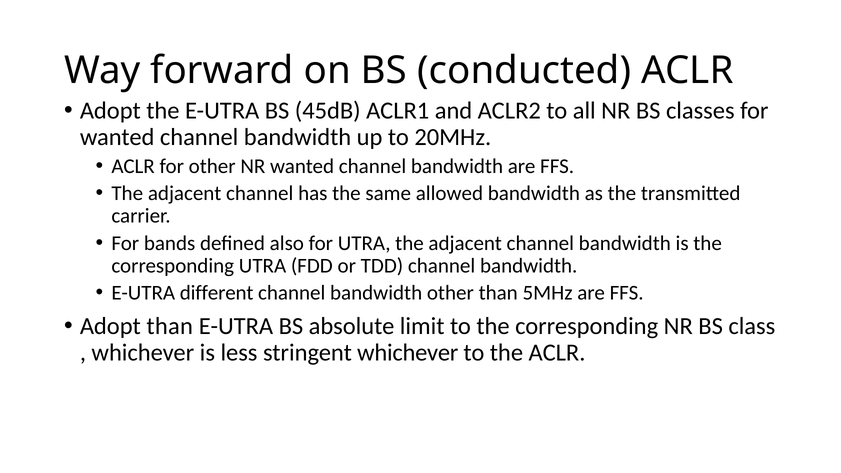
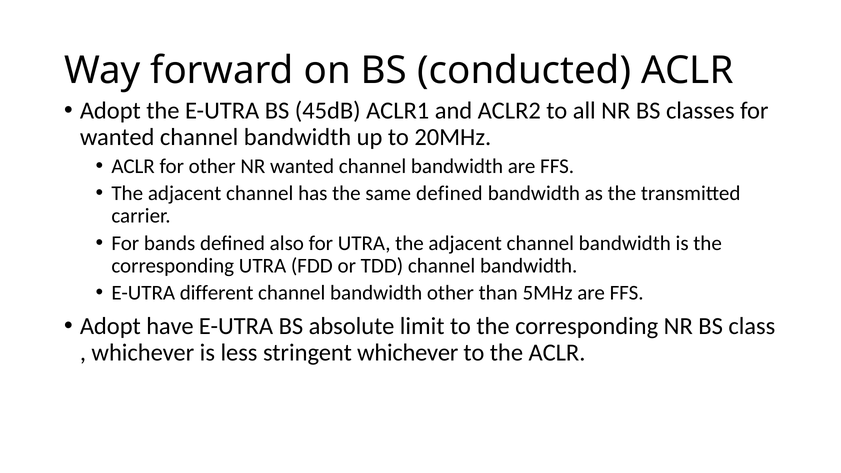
same allowed: allowed -> defined (449, 193)
Adopt than: than -> have (170, 326)
